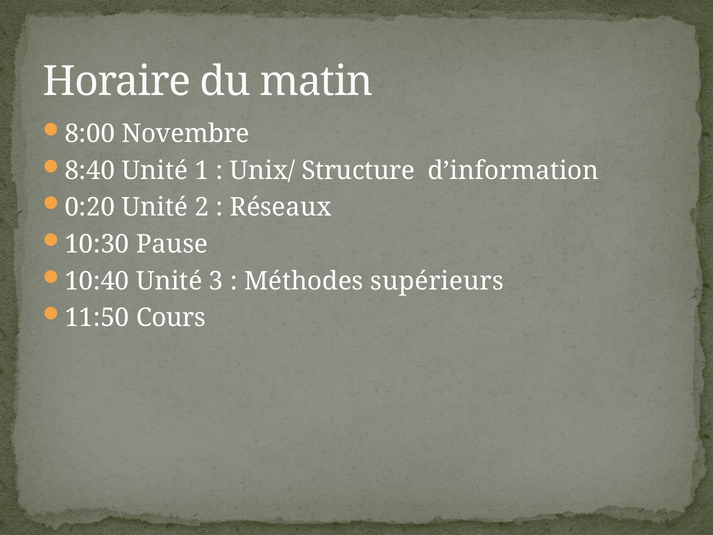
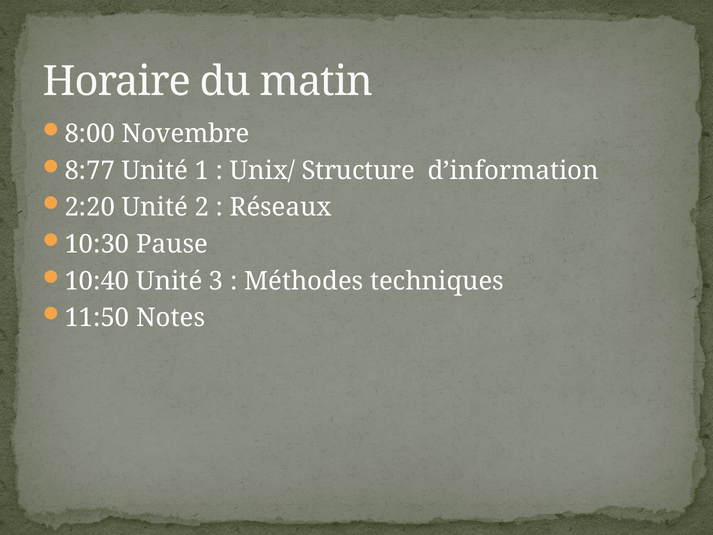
8:40: 8:40 -> 8:77 (90, 170)
0:20: 0:20 -> 2:20 (90, 207)
supérieurs: supérieurs -> techniques (437, 281)
Cours: Cours -> Notes (171, 318)
